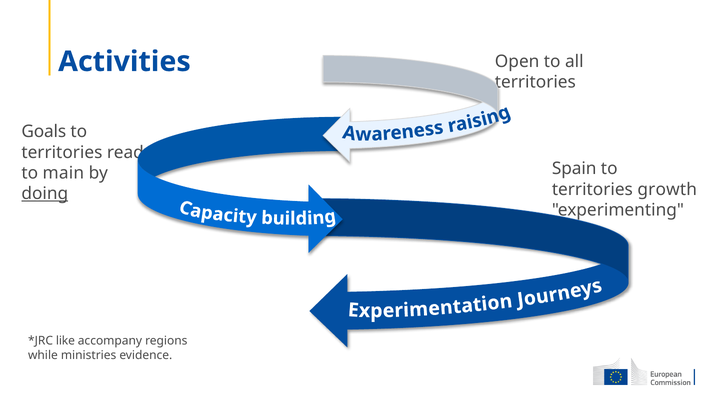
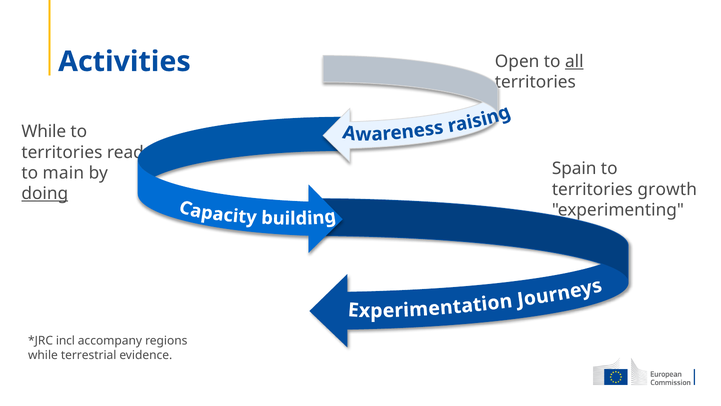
all underline: none -> present (574, 61)
Goals: Goals -> While (44, 131)
like: like -> incl (65, 341)
ministries: ministries -> terrestrial (89, 355)
